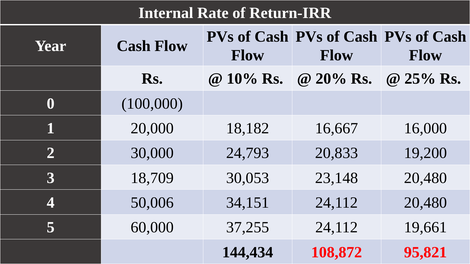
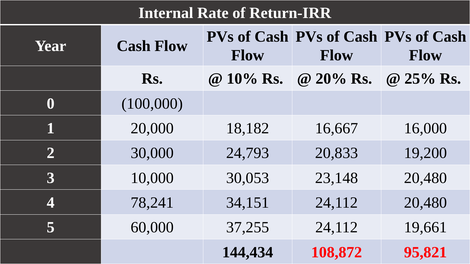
18,709: 18,709 -> 10,000 (152, 178)
50,006: 50,006 -> 78,241 (152, 203)
